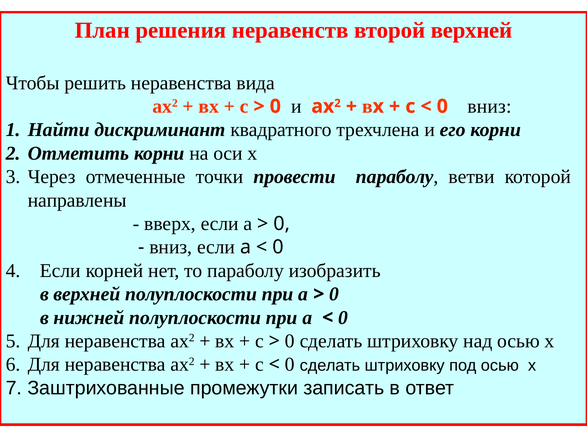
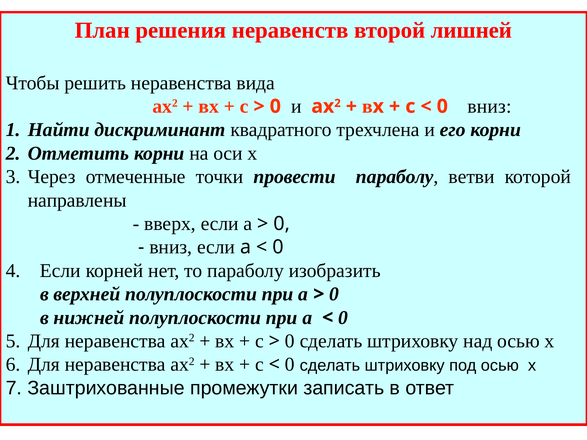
второй верхней: верхней -> лишней (471, 30)
